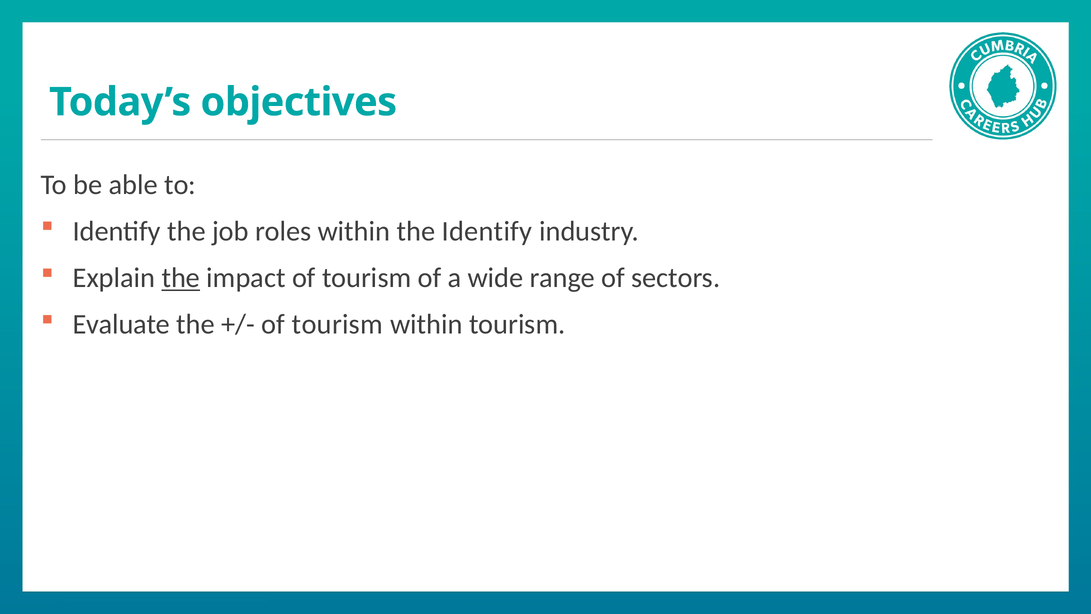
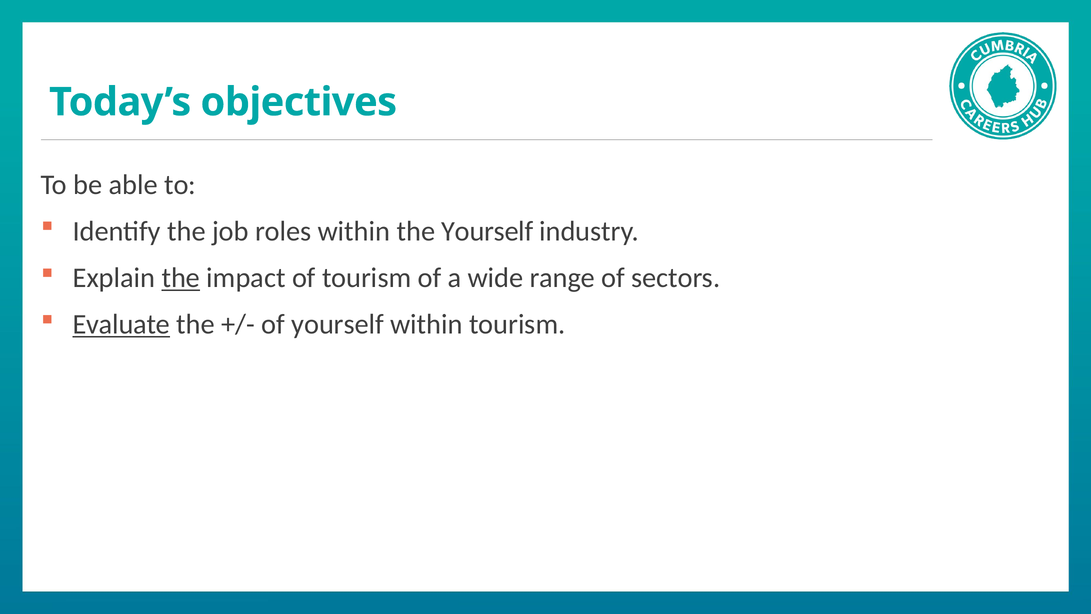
the Identify: Identify -> Yourself (487, 231)
Evaluate underline: none -> present (121, 324)
tourism: tourism -> yourself (338, 324)
